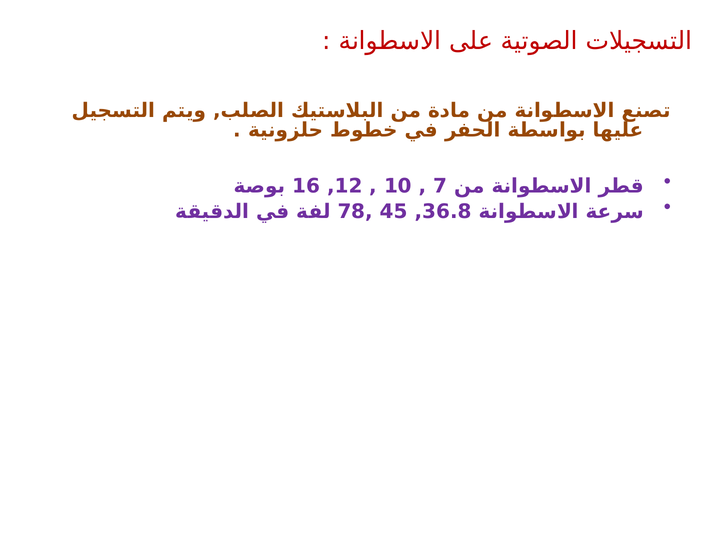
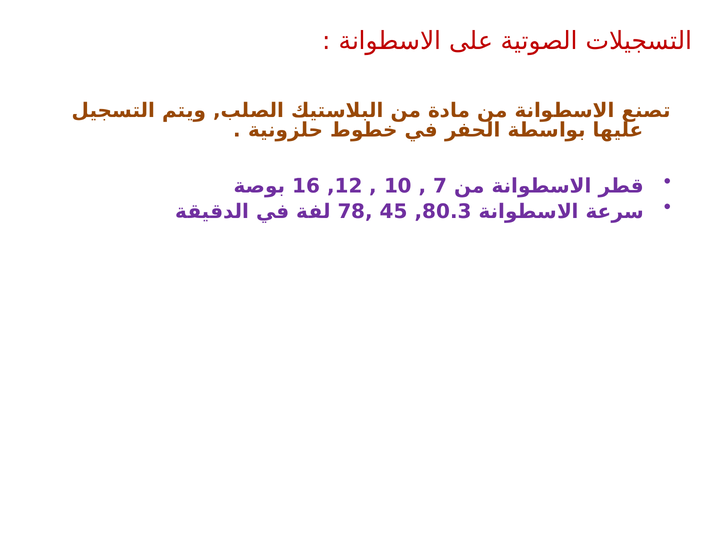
36.8: 36.8 -> 80.3 (447, 212)
